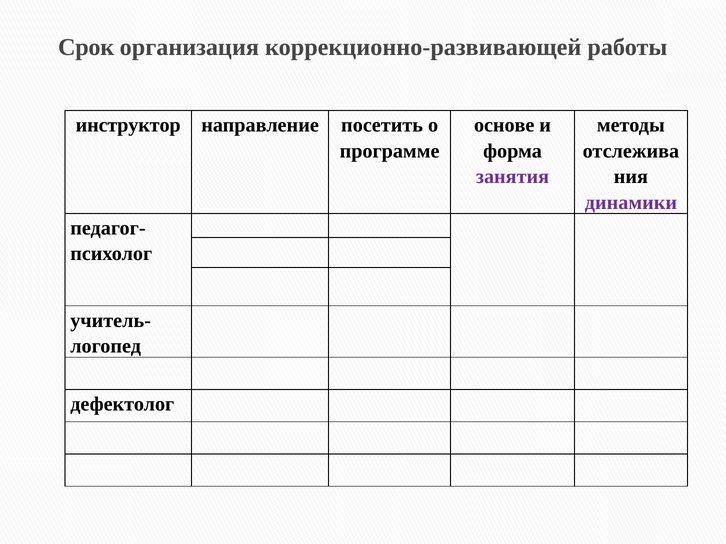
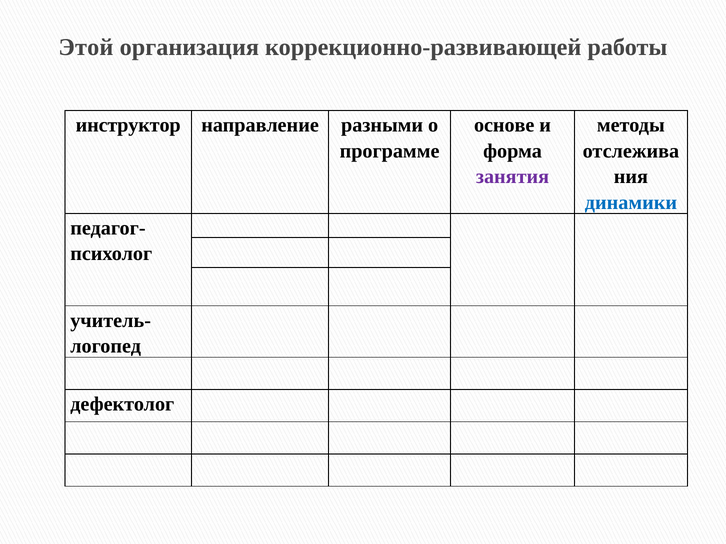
Срок: Срок -> Этой (86, 47)
посетить: посетить -> разными (382, 125)
динамики colour: purple -> blue (631, 203)
